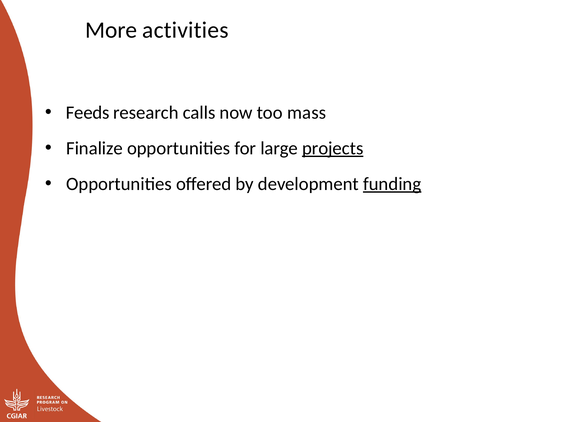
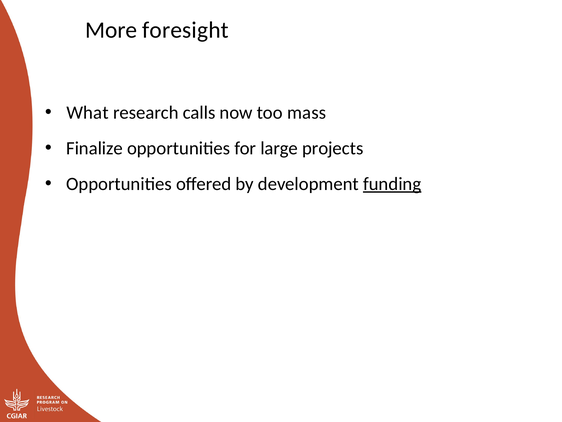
activities: activities -> foresight (185, 30)
Feeds: Feeds -> What (88, 113)
projects underline: present -> none (333, 148)
